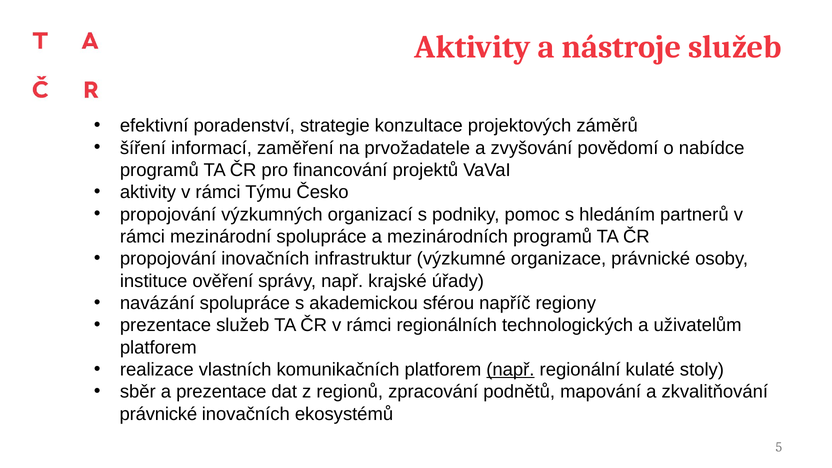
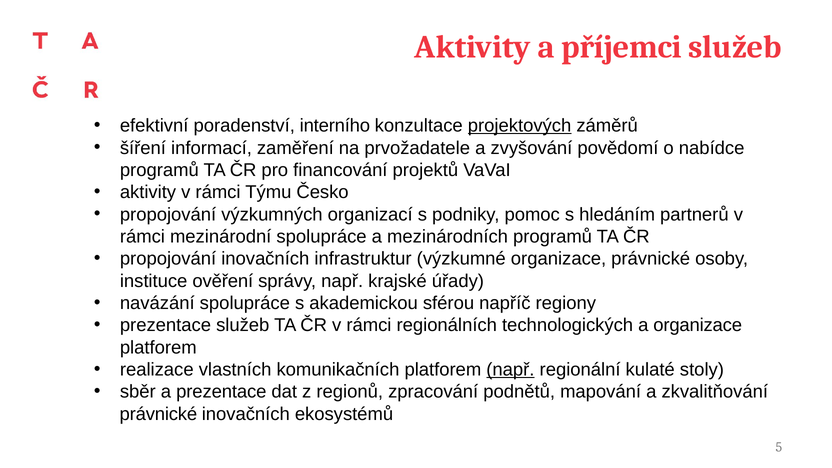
nástroje: nástroje -> příjemci (622, 47)
strategie: strategie -> interního (335, 126)
projektových underline: none -> present (520, 126)
a uživatelům: uživatelům -> organizace (698, 325)
